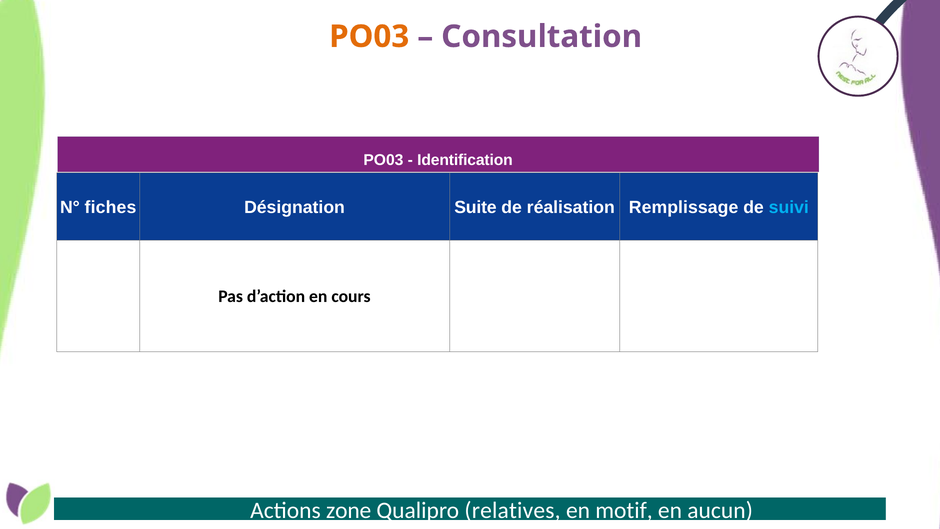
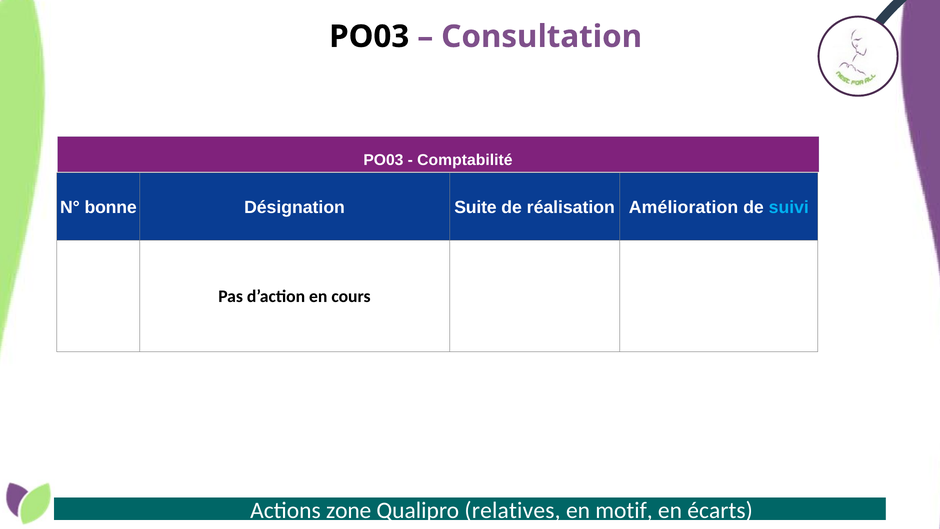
PO03 colour: orange -> black (369, 37)
Identification: Identification -> Comptabilité (465, 160)
fiches: fiches -> bonne (111, 207)
Remplissage: Remplissage -> Amélioration (684, 207)
aucun: aucun -> écarts (720, 510)
